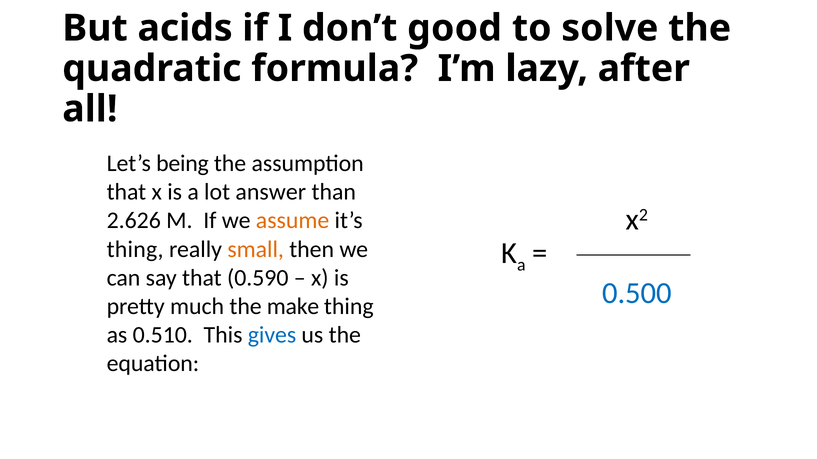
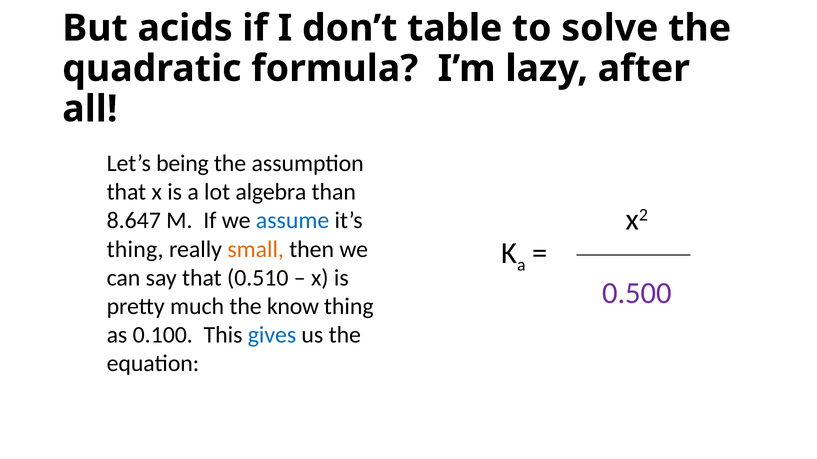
good: good -> table (455, 28)
answer: answer -> algebra (271, 192)
2.626: 2.626 -> 8.647 (134, 221)
assume colour: orange -> blue (293, 221)
0.590: 0.590 -> 0.510 (258, 278)
0.500 colour: blue -> purple (637, 294)
make: make -> know (293, 307)
0.510: 0.510 -> 0.100 (163, 335)
